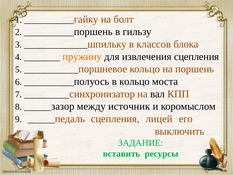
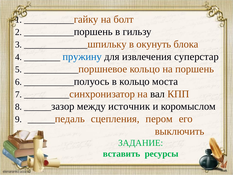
классов: классов -> окунуть (154, 44)
пружину colour: orange -> blue (82, 57)
извлечения сцепления: сцепления -> суперстар (196, 57)
лицей: лицей -> пером (159, 119)
